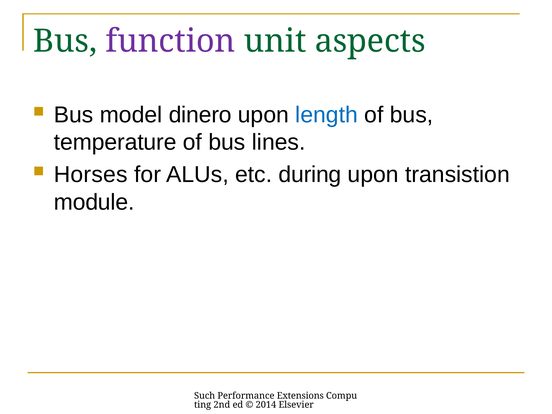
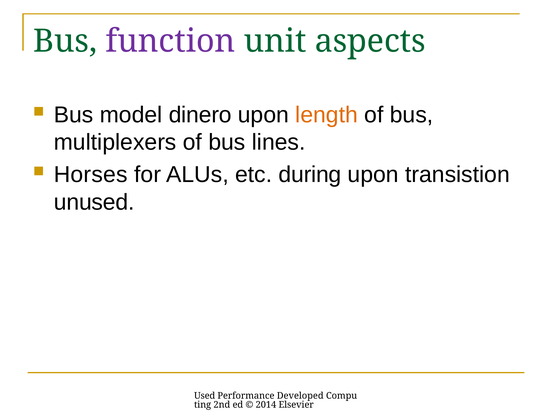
length colour: blue -> orange (327, 115)
temperature: temperature -> multiplexers (115, 142)
module: module -> unused (94, 202)
Such: Such -> Used (205, 396)
Extensions: Extensions -> Developed (300, 396)
